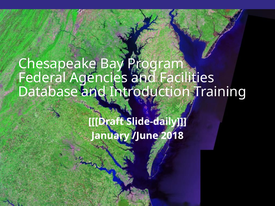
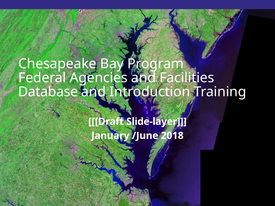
Slide-daily: Slide-daily -> Slide-layer (156, 122)
